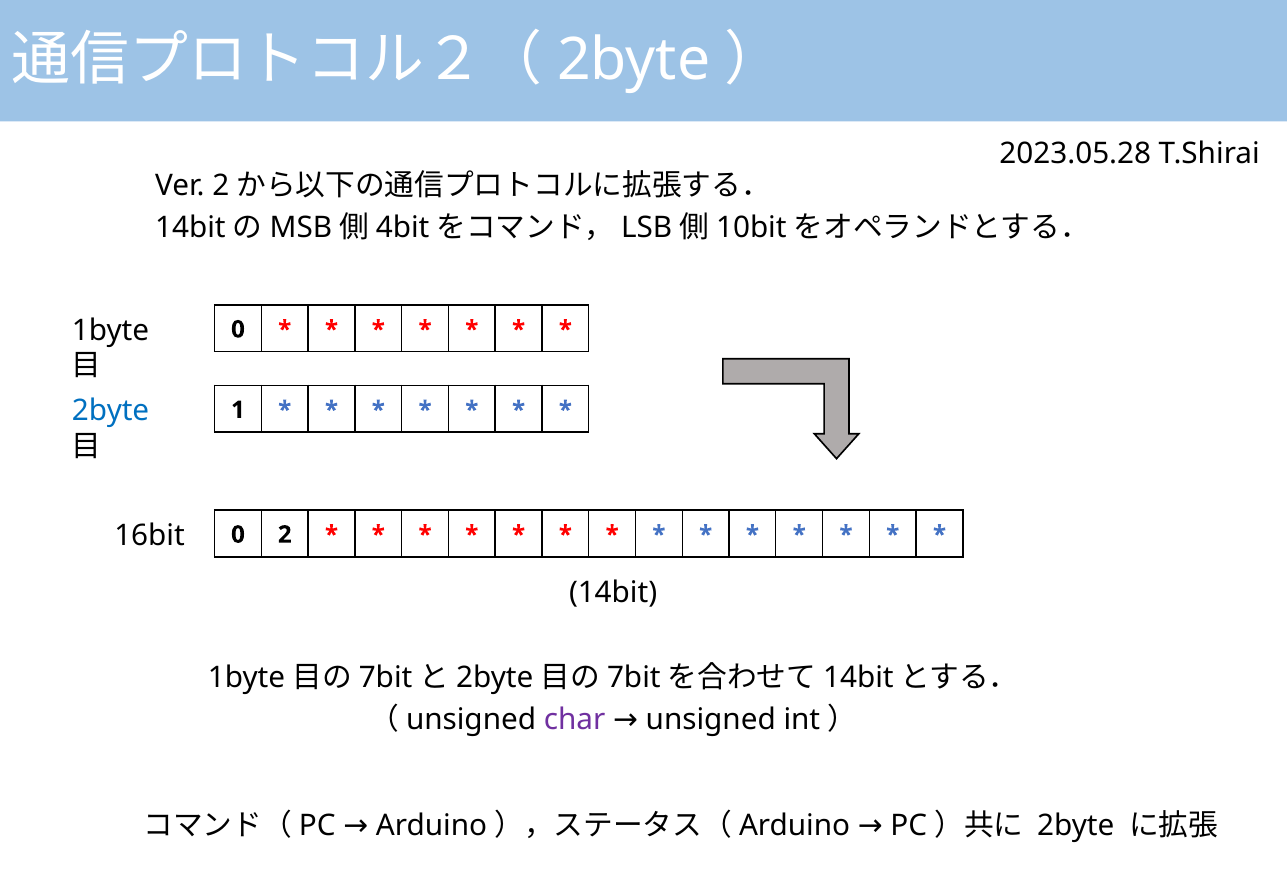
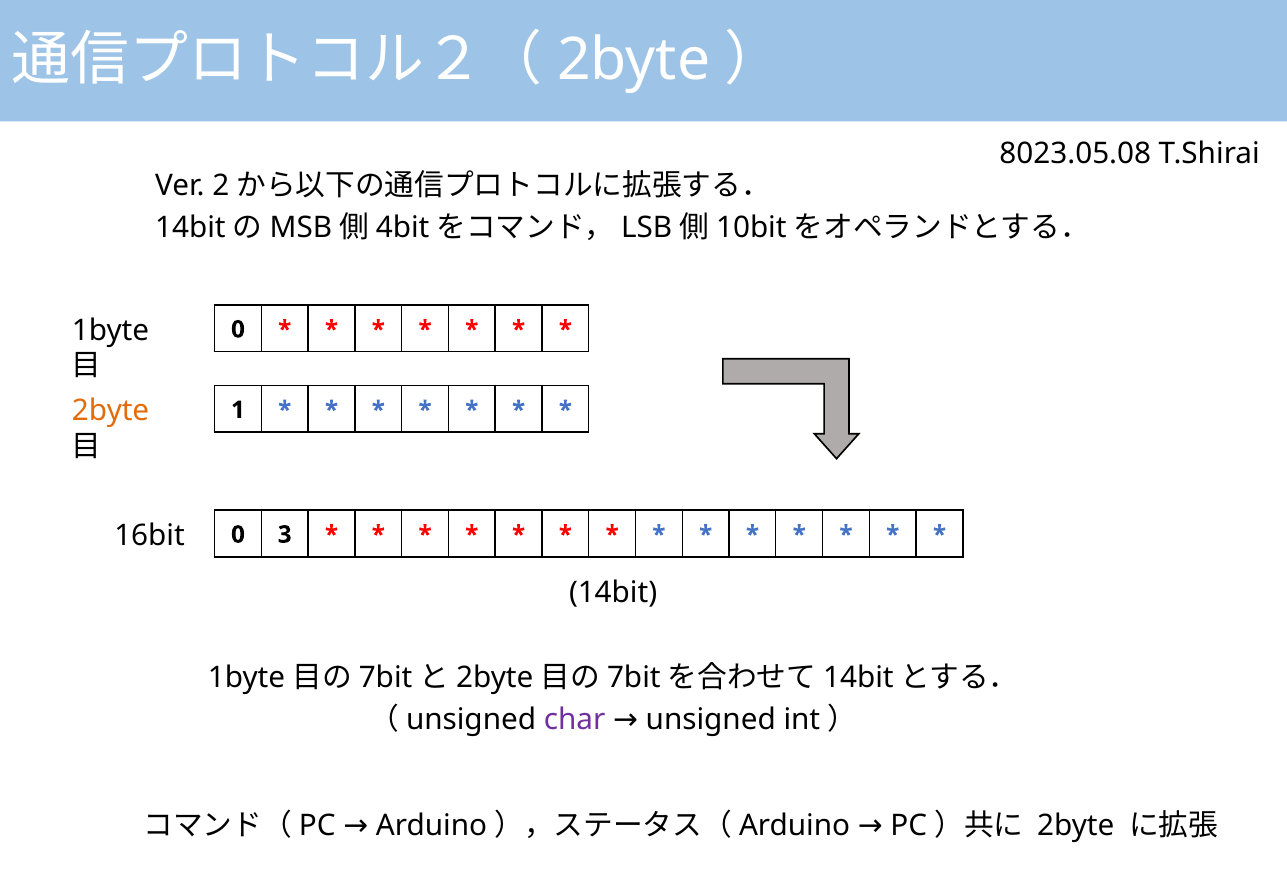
2023.05.28: 2023.05.28 -> 8023.05.08 (1075, 154)
2byte colour: blue -> orange (111, 411)
2: 2 -> 3 (285, 535)
